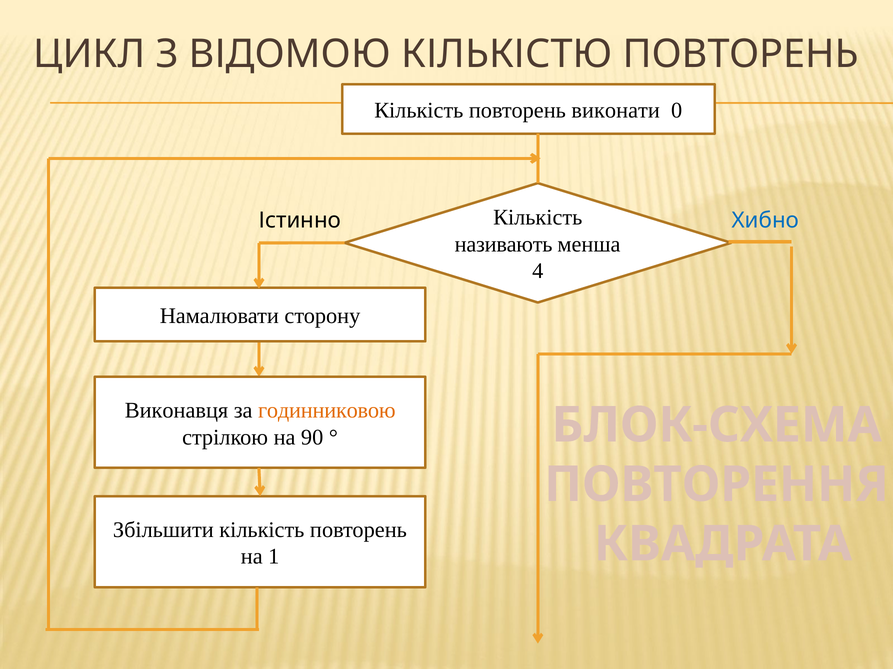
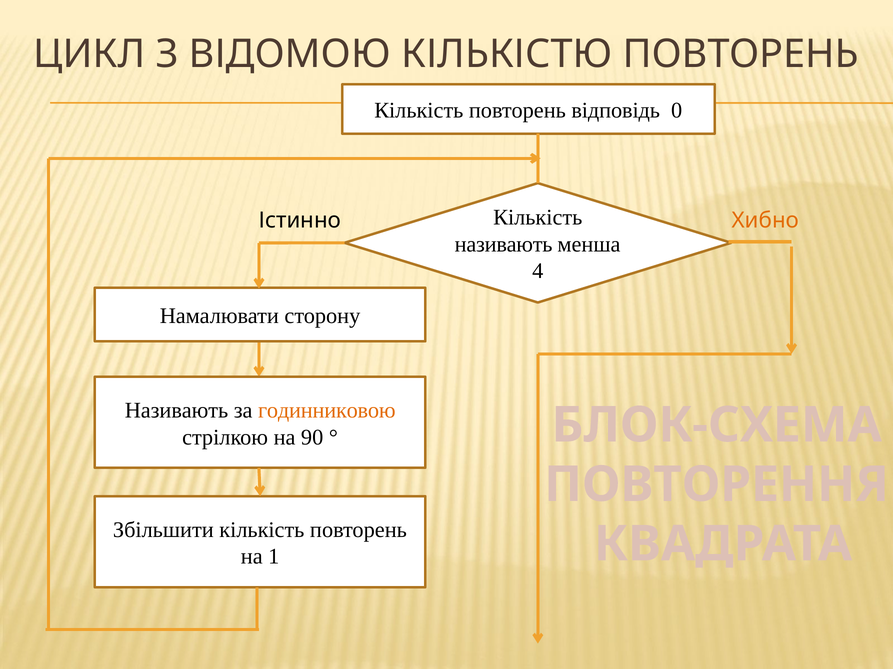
виконати: виконати -> відповідь (616, 111)
Хибно colour: blue -> orange (765, 221)
Виконавця: Виконавця -> Називають (177, 411)
